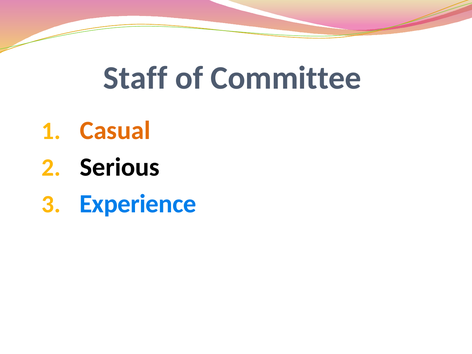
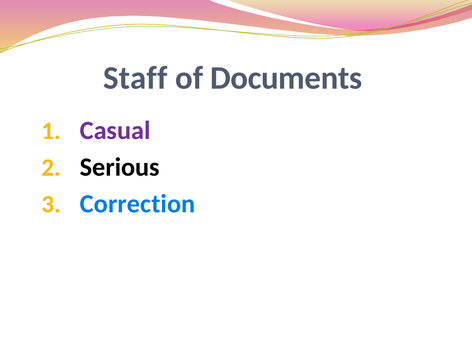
Committee: Committee -> Documents (286, 78)
Casual colour: orange -> purple (115, 131)
Experience: Experience -> Correction (138, 204)
